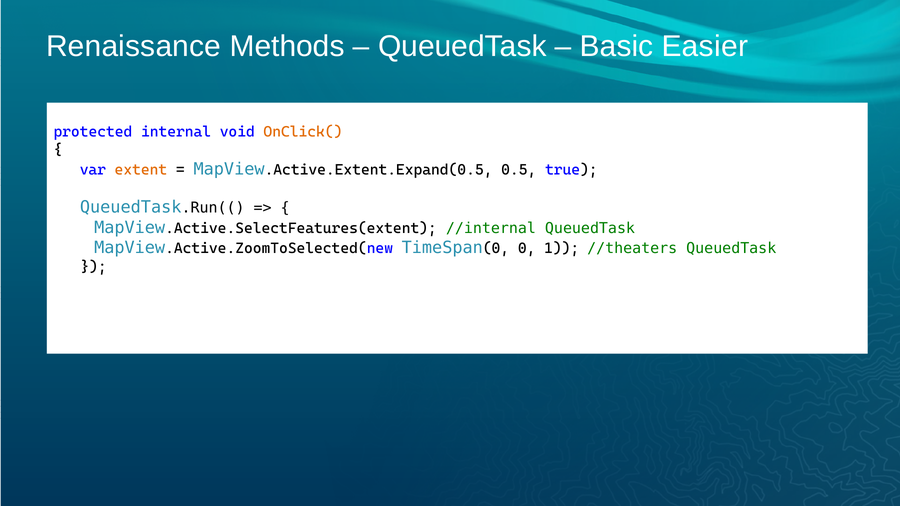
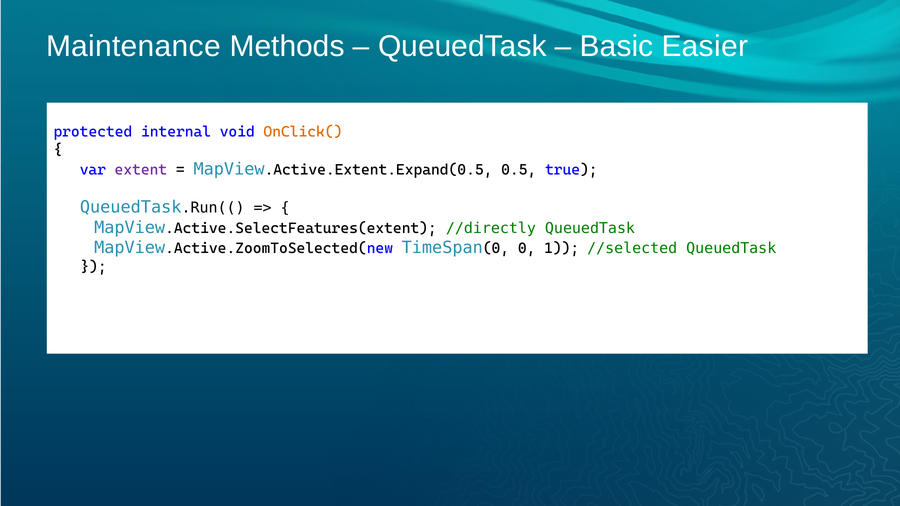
Renaissance: Renaissance -> Maintenance (134, 46)
extent colour: orange -> purple (141, 170)
//internal: //internal -> //directly (491, 228)
//theaters: //theaters -> //selected (632, 248)
